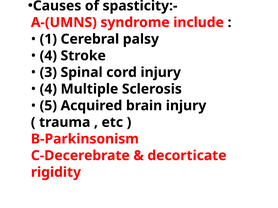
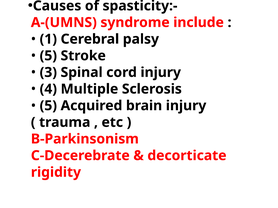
4: 4 -> 5 (48, 56)
